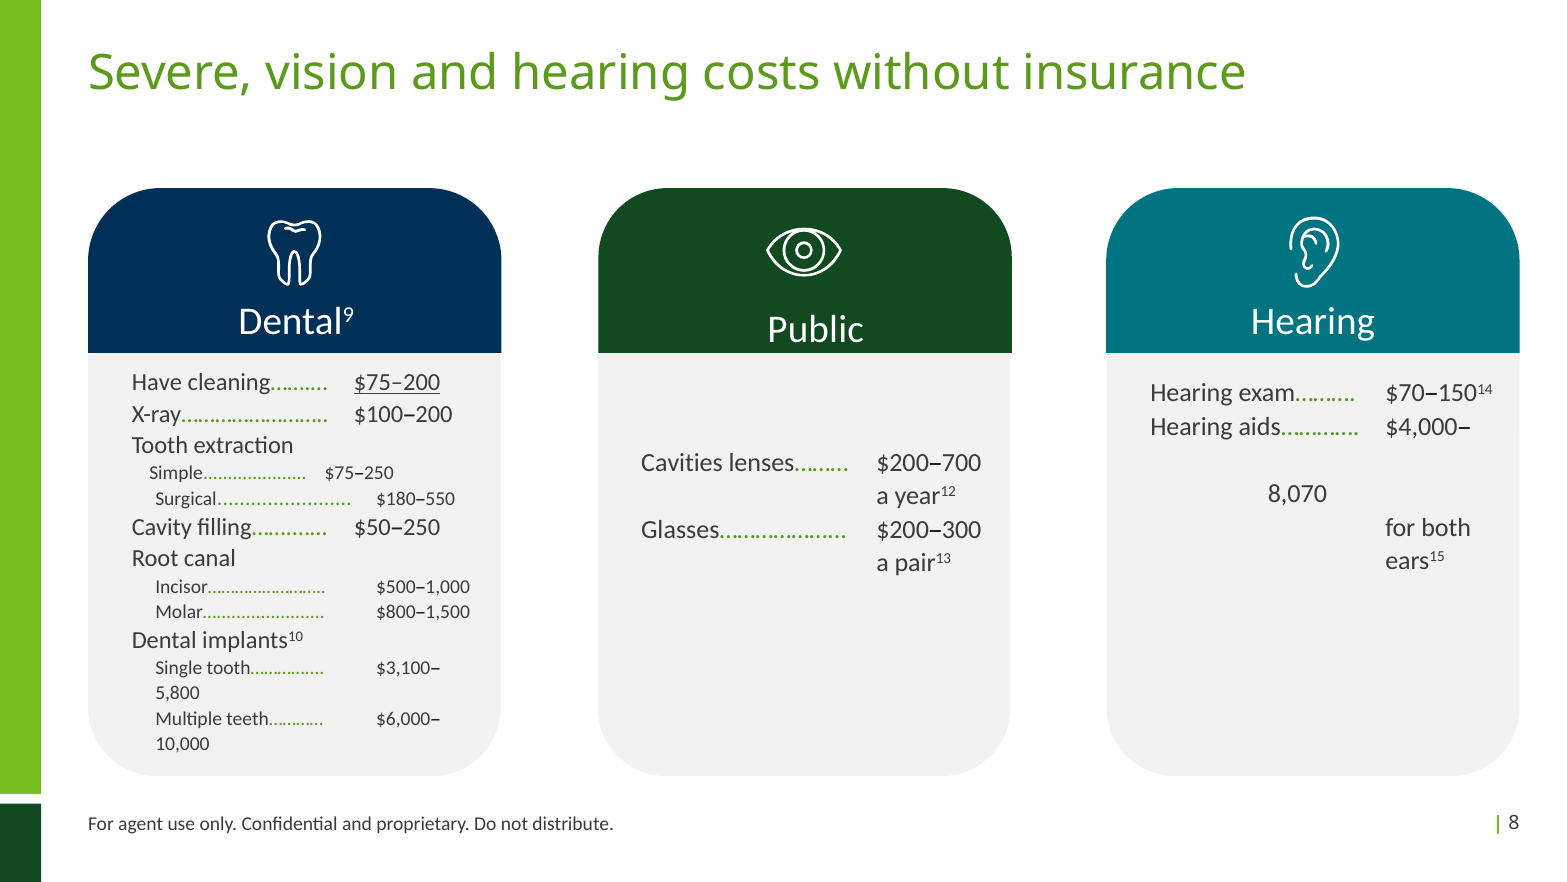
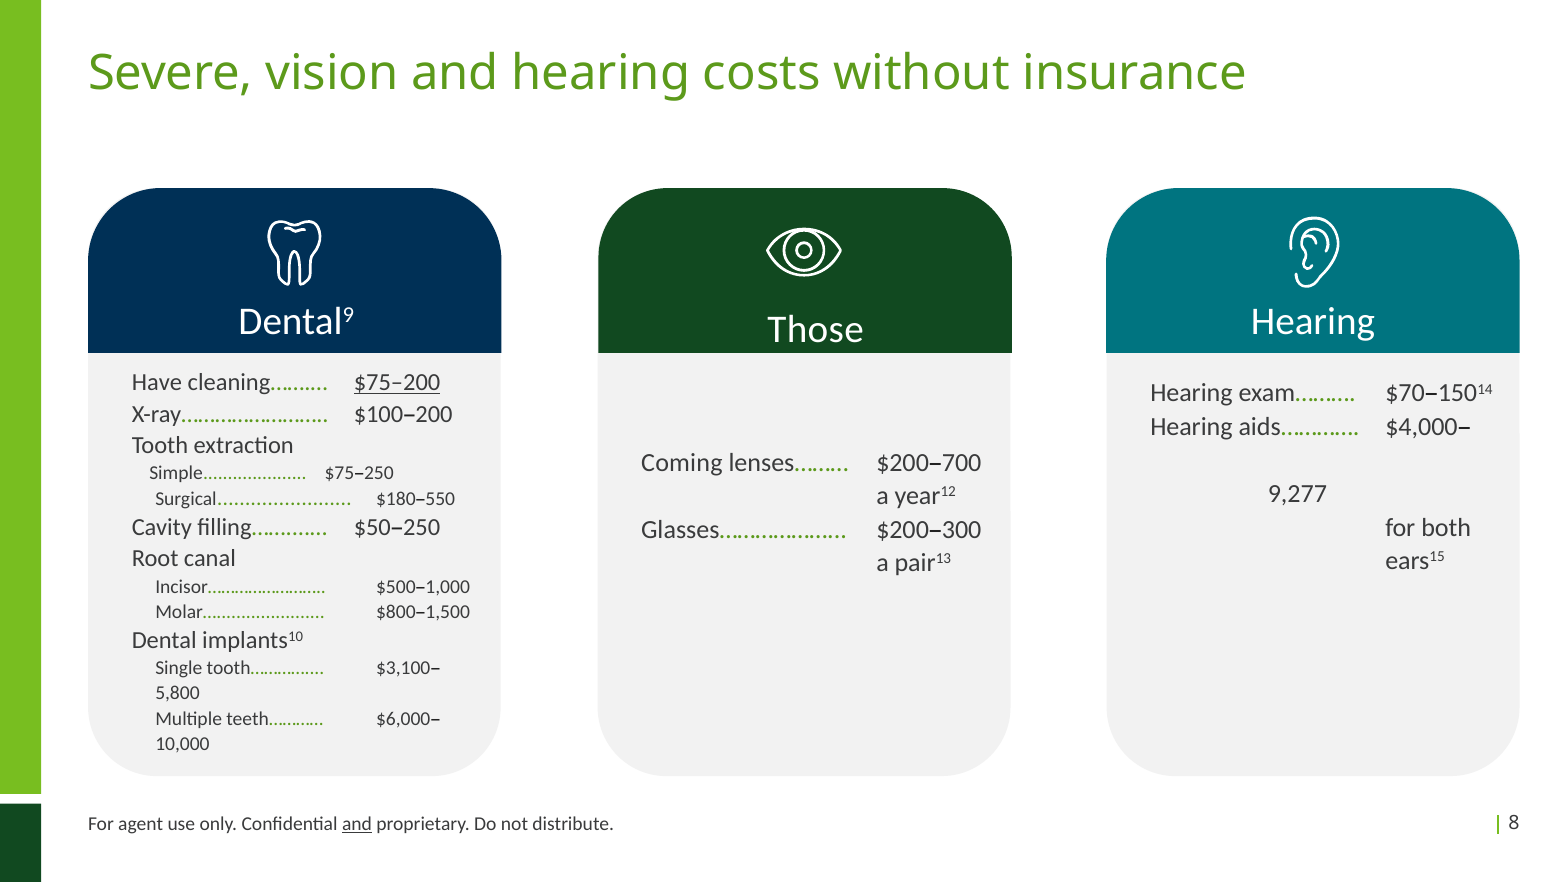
Public: Public -> Those (816, 330)
Cavities: Cavities -> Coming (682, 462)
8,070: 8,070 -> 9,277 (1297, 494)
and underline: none -> present (357, 824)
